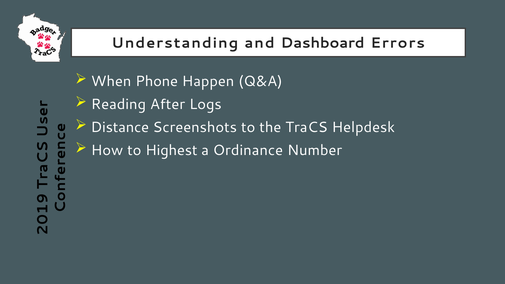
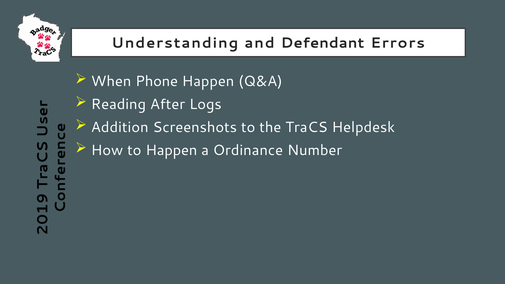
Dashboard: Dashboard -> Defendant (322, 43)
Distance: Distance -> Addition (120, 127)
to Highest: Highest -> Happen (171, 150)
